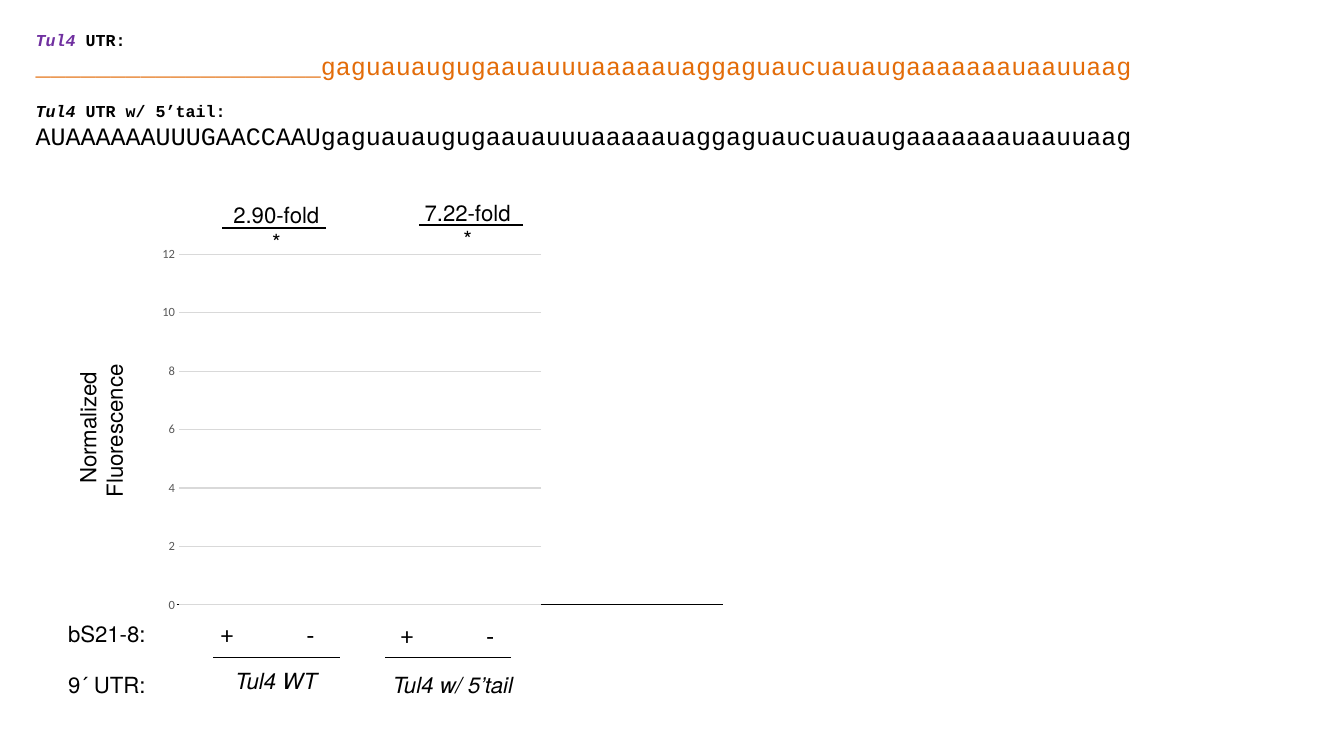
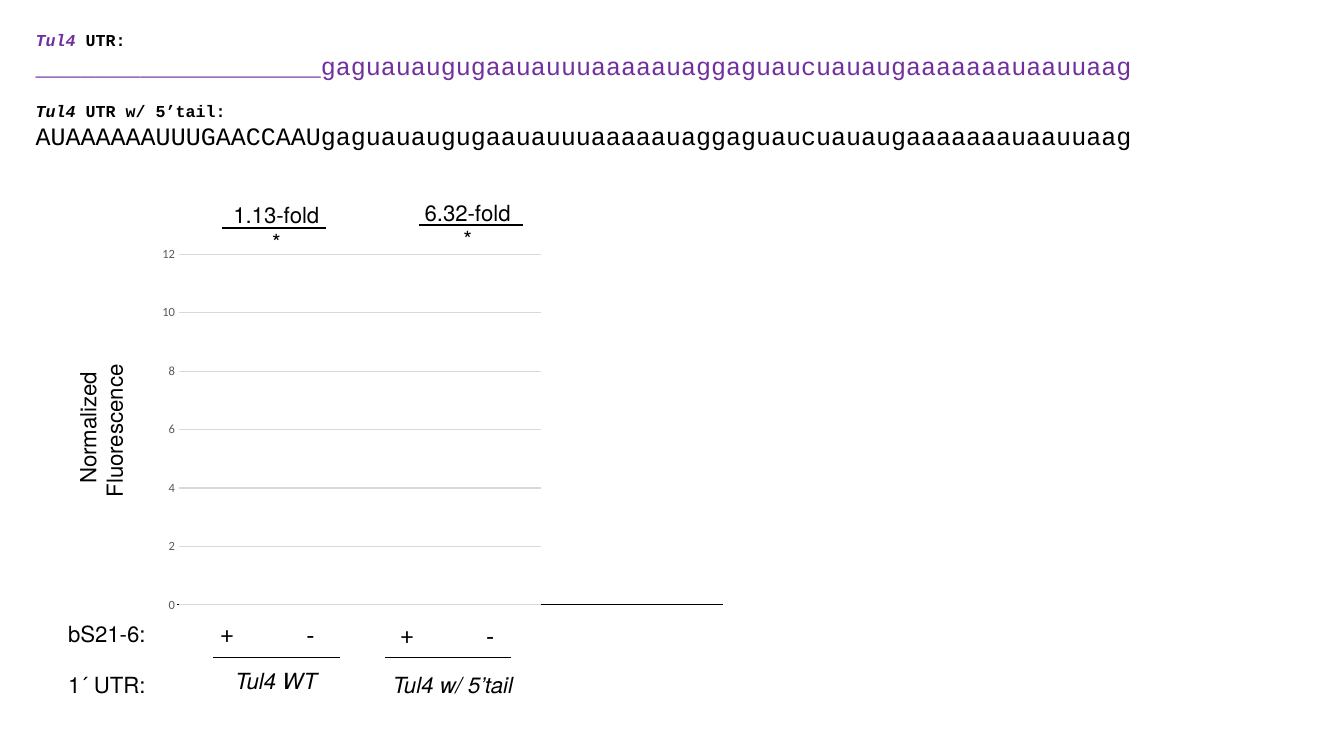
___________________gaguauaugugaauauuuaaaaauaggaguaucuauaugaaaaaaauaauuaag colour: orange -> purple (584, 67)
7.22-fold: 7.22-fold -> 6.32-fold (468, 214)
2.90-fold: 2.90-fold -> 1.13-fold (276, 216)
bS21-8: bS21-8 -> bS21-6 (107, 635)
9´: 9´ -> 1´ (78, 685)
